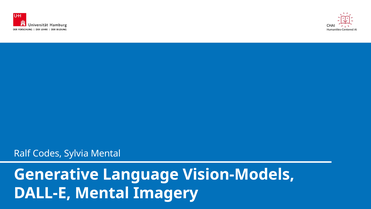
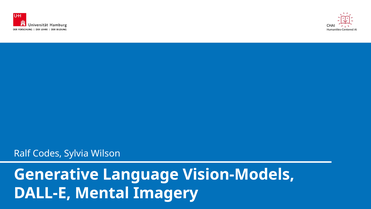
Sylvia Mental: Mental -> Wilson (106, 153)
